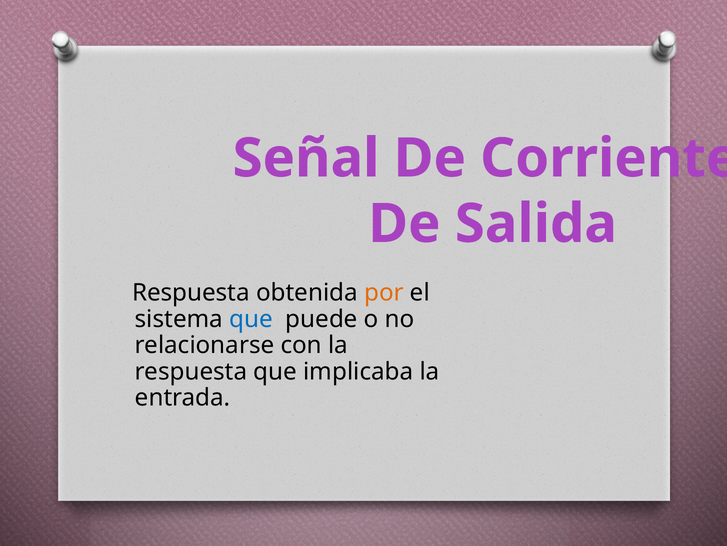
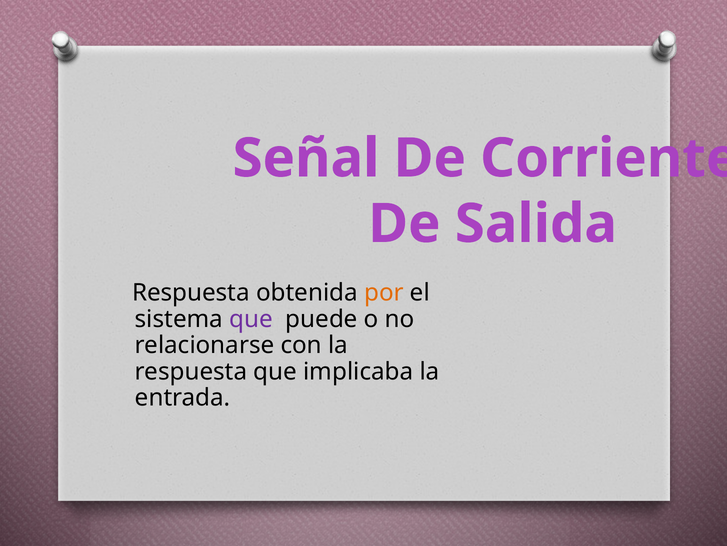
que colour: blue -> purple (251, 319)
